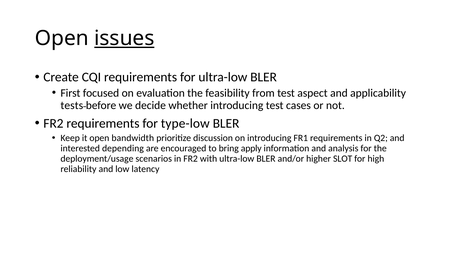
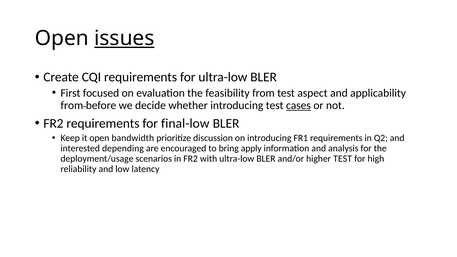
tests: tests -> from (72, 105)
cases underline: none -> present (298, 105)
type-low: type-low -> final-low (185, 123)
higher SLOT: SLOT -> TEST (343, 159)
